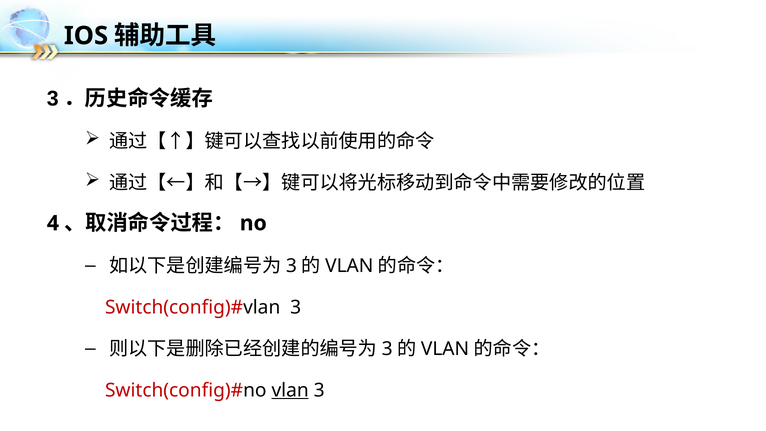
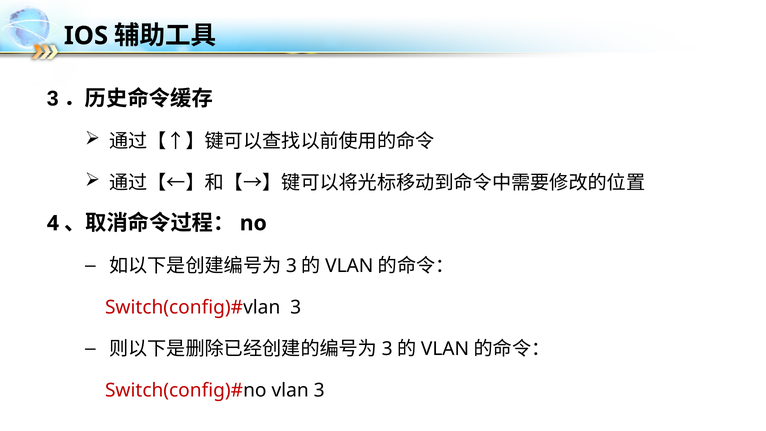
vlan underline: present -> none (290, 390)
